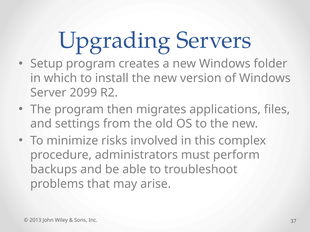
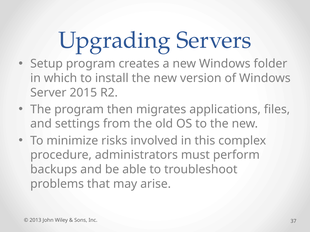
2099: 2099 -> 2015 (83, 93)
